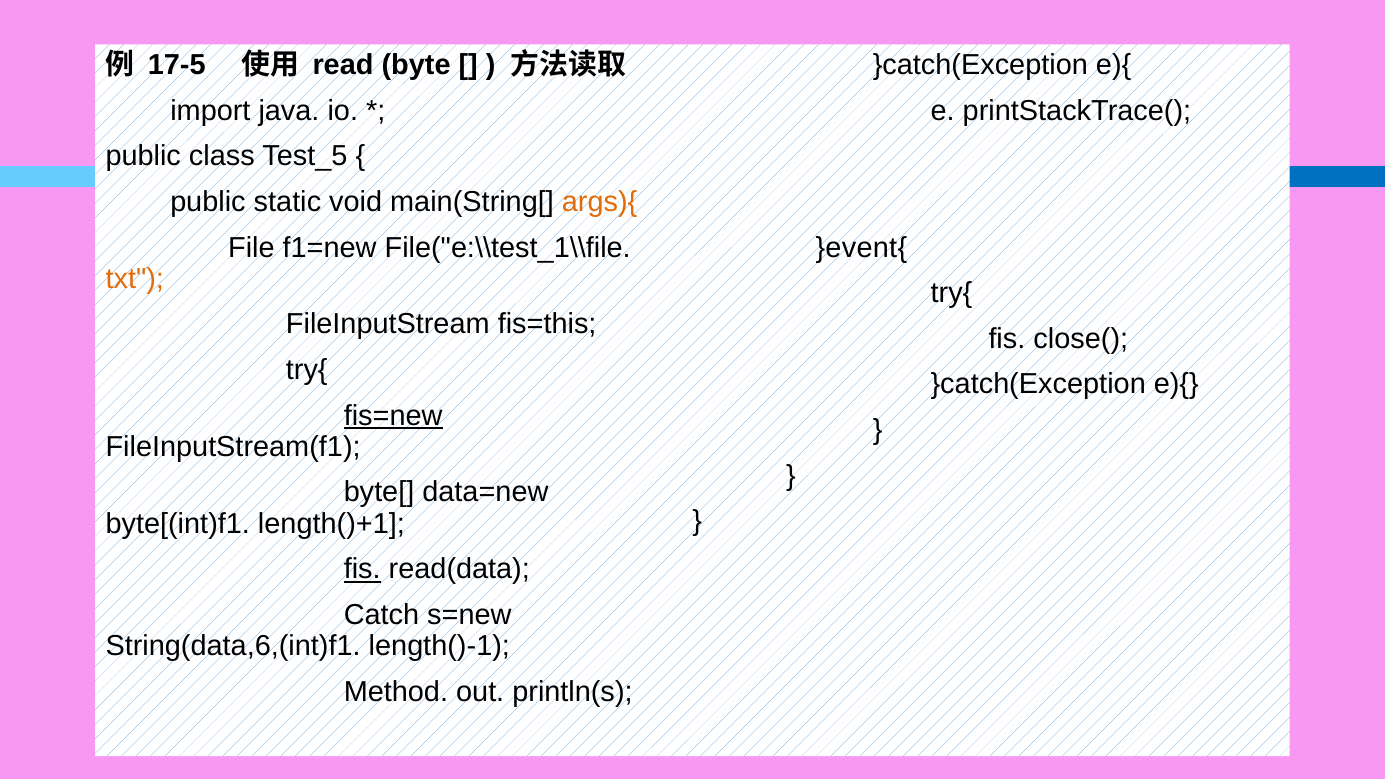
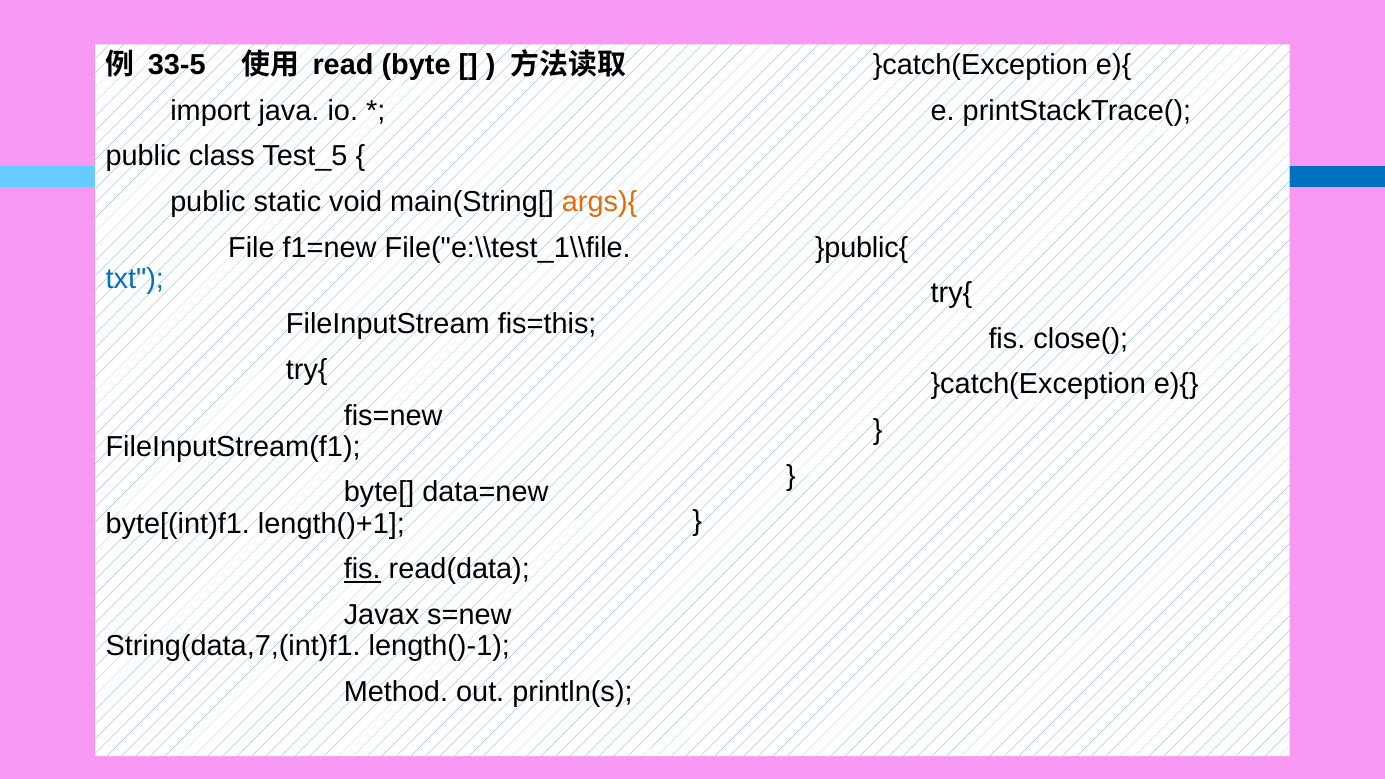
17-5: 17-5 -> 33-5 (177, 65)
}event{: }event{ -> }public{ (862, 248)
txt colour: orange -> blue (135, 279)
fis=new underline: present -> none (393, 416)
Catch: Catch -> Javax (382, 615)
String(data,6,(int)f1: String(data,6,(int)f1 -> String(data,7,(int)f1 (233, 646)
